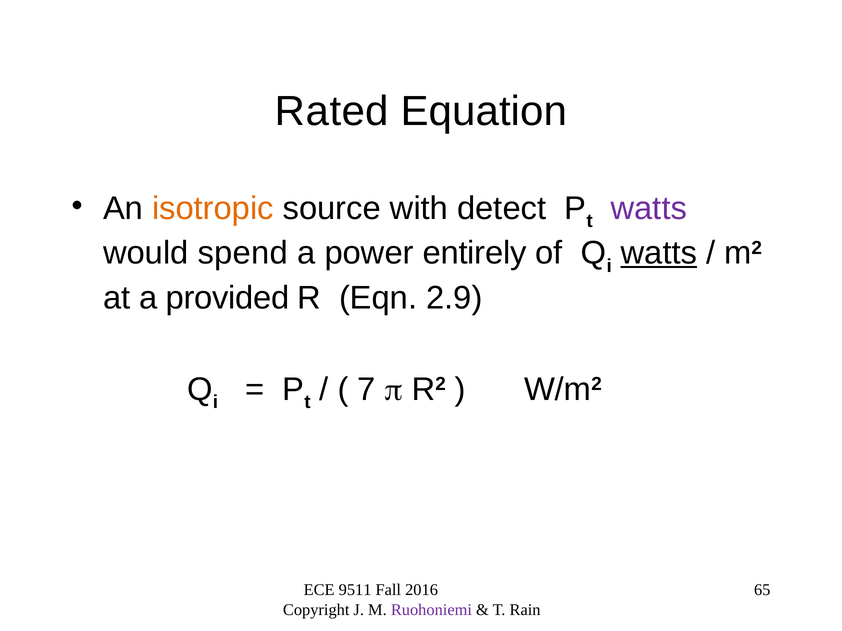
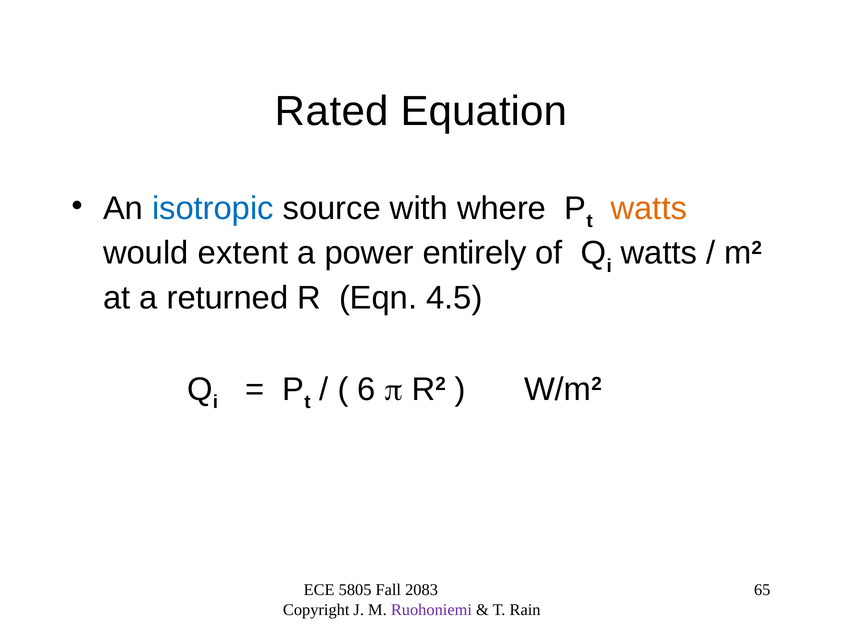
isotropic colour: orange -> blue (213, 209)
detect: detect -> where (502, 209)
watts colour: purple -> orange (649, 209)
spend: spend -> extent (243, 253)
watts underline: present -> none (659, 253)
provided: provided -> returned (227, 298)
2.9: 2.9 -> 4.5 (454, 298)
7: 7 -> 6 (367, 390)
9511: 9511 -> 5805 (355, 591)
2016: 2016 -> 2083 (422, 591)
